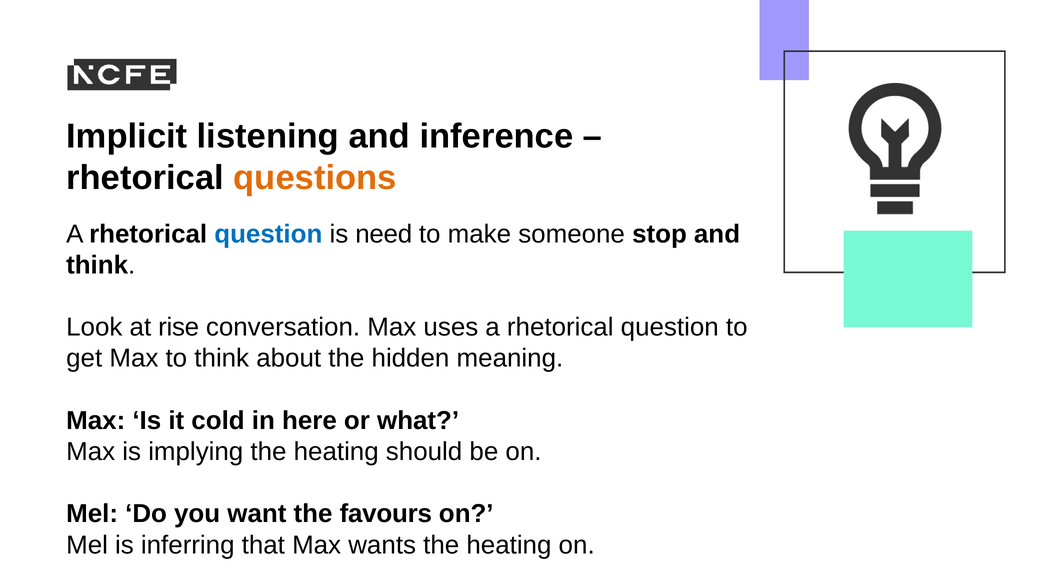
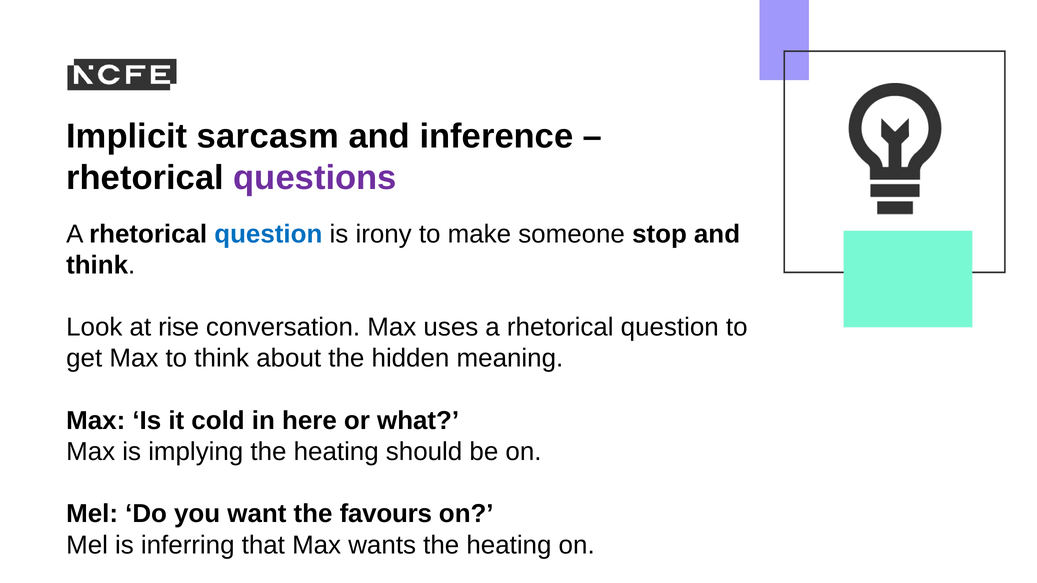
listening: listening -> sarcasm (268, 137)
questions colour: orange -> purple (315, 178)
need: need -> irony (384, 234)
